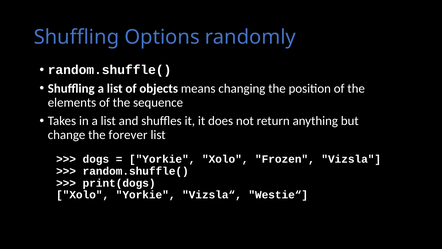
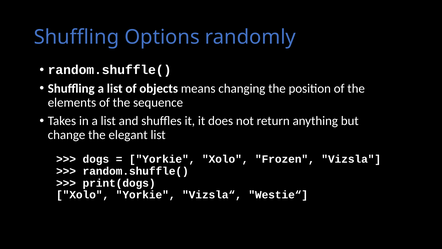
forever: forever -> elegant (128, 135)
